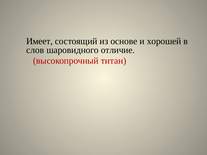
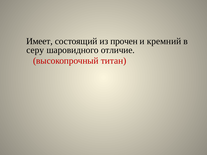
основе: основе -> прочен (124, 41)
хорошей: хорошей -> кремний (164, 41)
слов: слов -> серу (35, 50)
